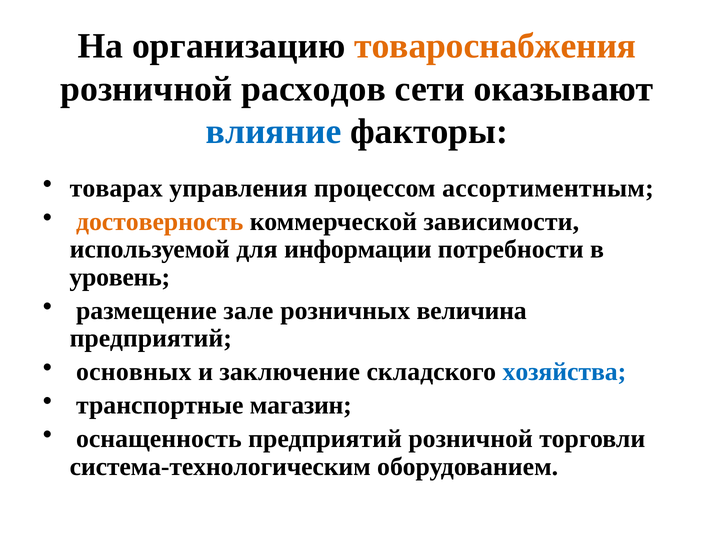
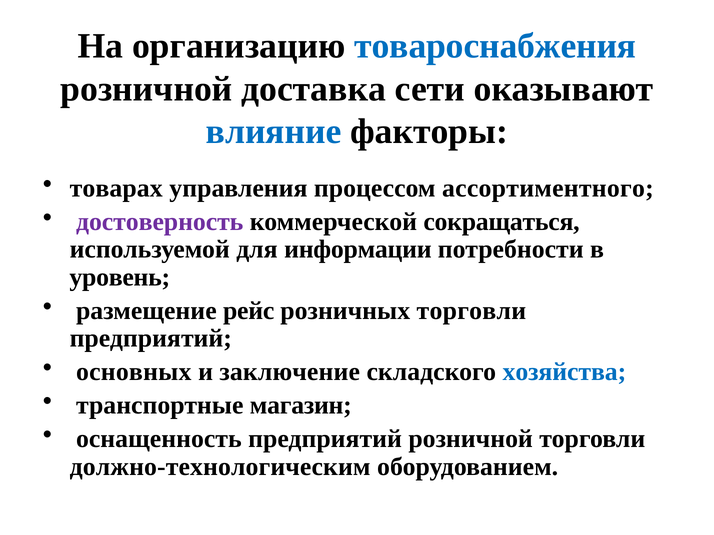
товароснабжения colour: orange -> blue (495, 46)
расходов: расходов -> доставка (314, 89)
ассортиментным: ассортиментным -> ассортиментного (548, 188)
достоверность colour: orange -> purple (160, 222)
зависимости: зависимости -> сокращаться (502, 222)
зале: зале -> рейс (249, 311)
розничных величина: величина -> торговли (471, 311)
система-технологическим: система-технологическим -> должно-технологическим (220, 467)
